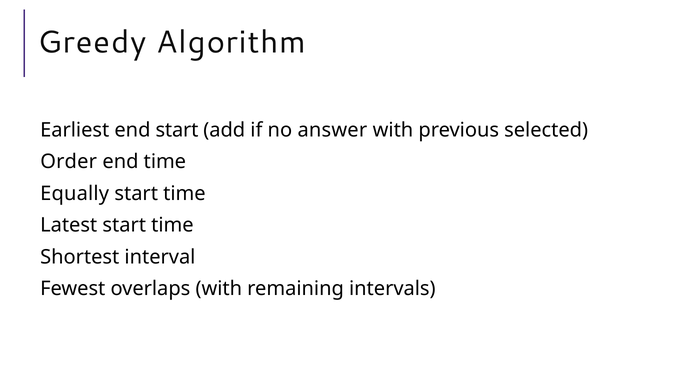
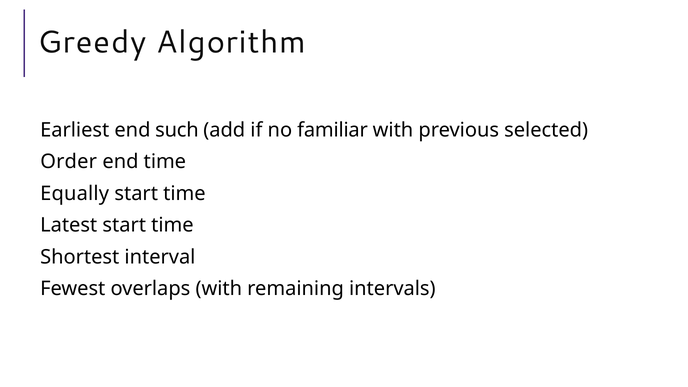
end start: start -> such (177, 130)
answer: answer -> familiar (333, 130)
